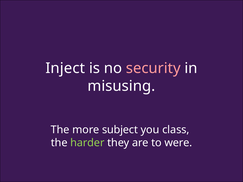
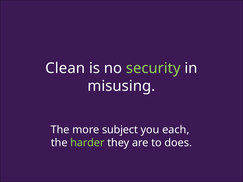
Inject: Inject -> Clean (65, 68)
security colour: pink -> light green (153, 68)
class: class -> each (176, 130)
were: were -> does (178, 143)
